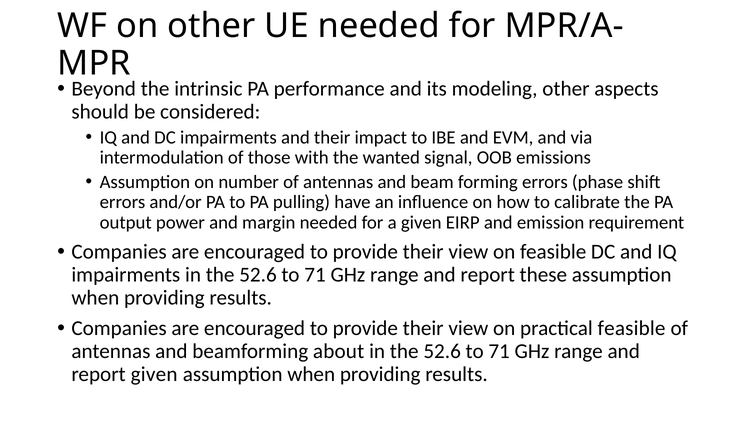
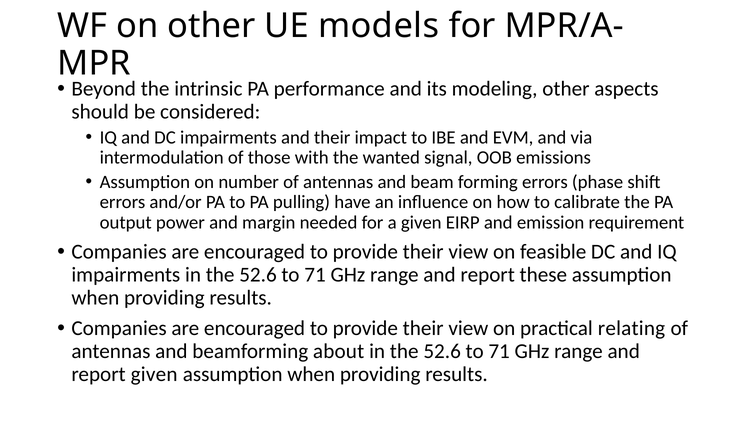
UE needed: needed -> models (379, 26)
practical feasible: feasible -> relating (632, 328)
